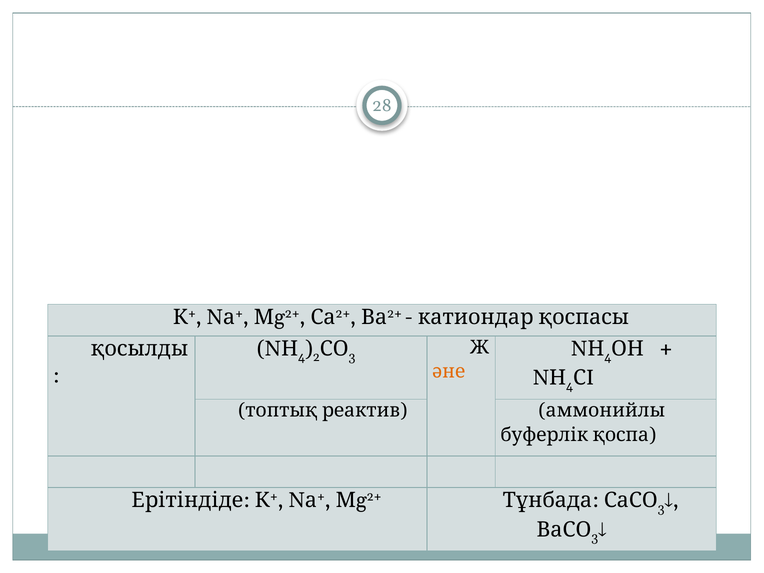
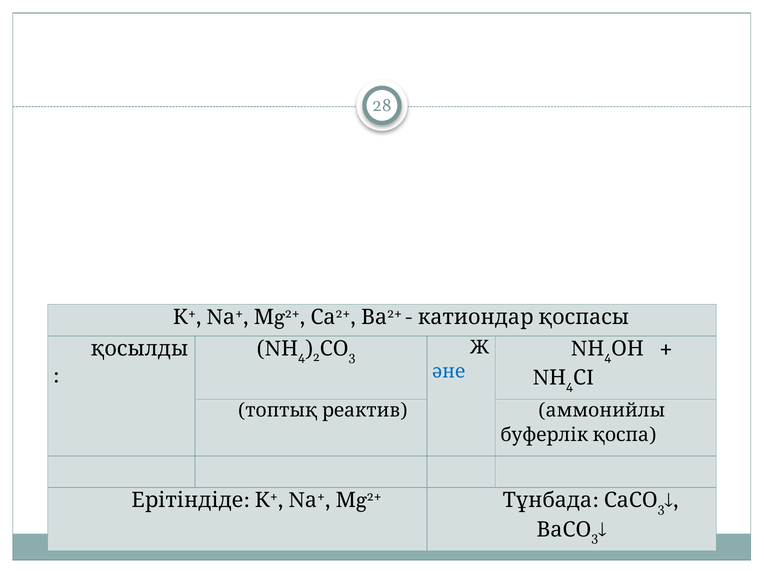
әне colour: orange -> blue (449, 372)
